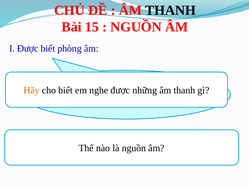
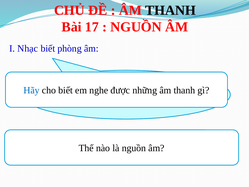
15: 15 -> 17 (92, 27)
I Được: Được -> Nhạc (28, 48)
Hãy colour: orange -> blue (31, 90)
